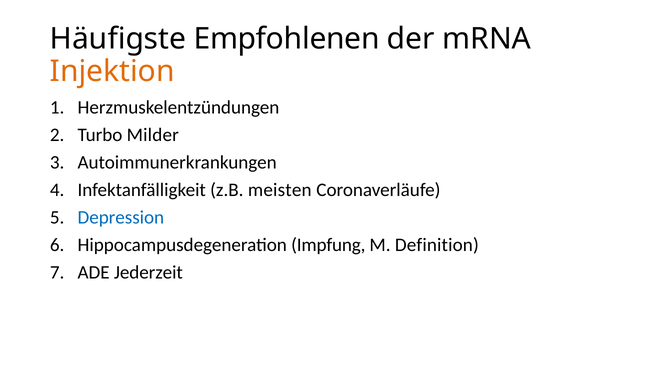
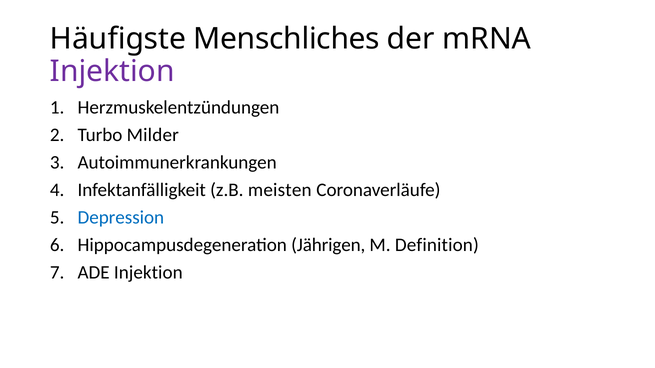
Empfohlenen: Empfohlenen -> Menschliches (287, 39)
Injektion colour: orange -> purple (112, 71)
Impfung: Impfung -> Jährigen (328, 245)
ADE Jederzeit: Jederzeit -> Injektion (148, 273)
